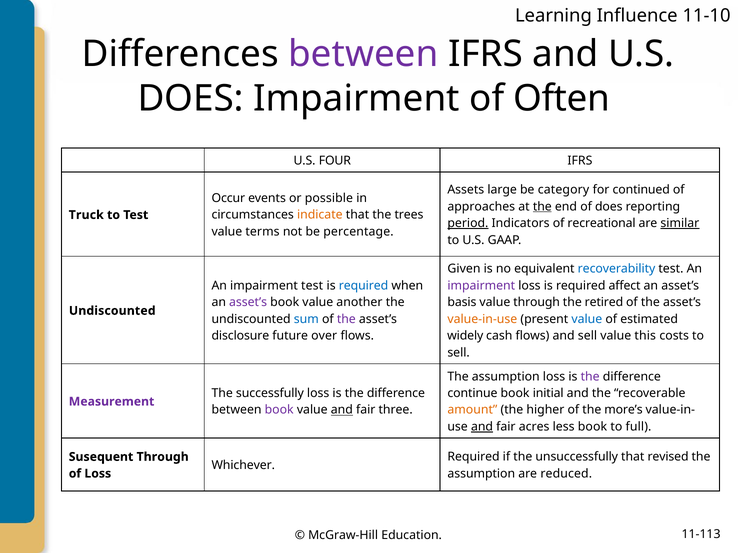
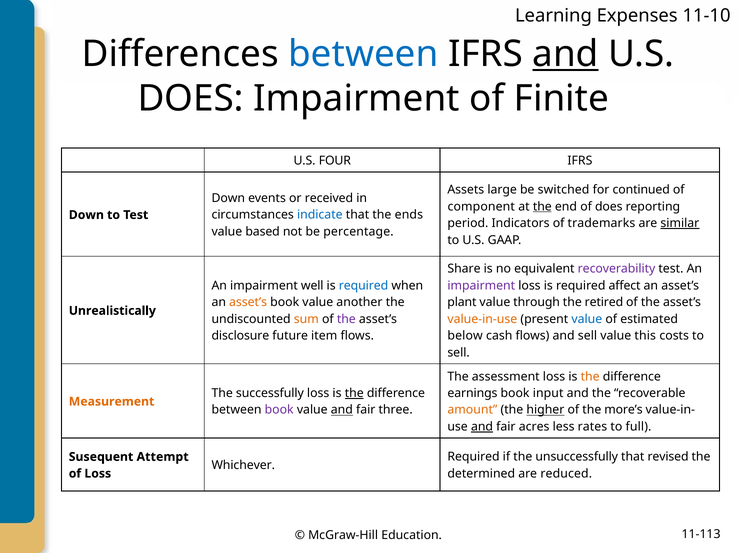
Influence: Influence -> Expenses (637, 16)
between colour: purple -> blue (363, 54)
and underline: none -> present (565, 54)
Often: Often -> Finite (561, 98)
category: category -> switched (564, 190)
Occur: Occur -> Down (228, 198)
possible: possible -> received (329, 198)
approaches: approaches -> component (481, 207)
indicate colour: orange -> blue (320, 215)
trees: trees -> ends (409, 215)
Truck: Truck -> Down (86, 215)
period underline: present -> none (468, 223)
recreational: recreational -> trademarks (601, 223)
terms: terms -> based (263, 232)
Given: Given -> Share (464, 269)
recoverability colour: blue -> purple (617, 269)
impairment test: test -> well (312, 286)
asset’s colour: purple -> orange (248, 303)
basis: basis -> plant (462, 303)
Undiscounted: Undiscounted -> Unrealistically (112, 311)
sum colour: blue -> orange (306, 319)
over: over -> item (324, 336)
widely: widely -> below (465, 336)
assumption: assumption -> assessment (506, 377)
the colour: purple -> orange (590, 377)
the underline: none -> present (354, 394)
continue: continue -> earnings (472, 394)
initial: initial -> input (548, 394)
Measurement colour: purple -> orange (112, 402)
higher underline: none -> present (545, 410)
less book: book -> rates (592, 427)
Susequent Through: Through -> Attempt (163, 457)
assumption: assumption -> determined (481, 474)
